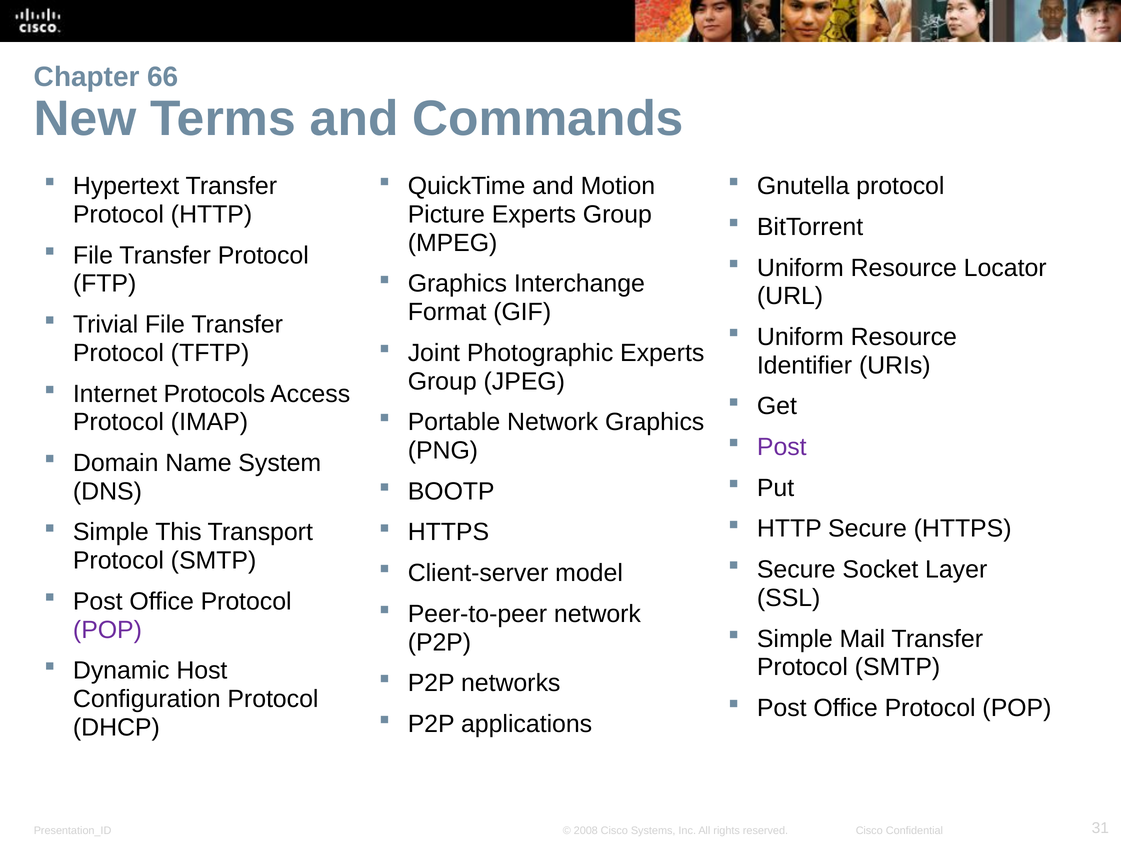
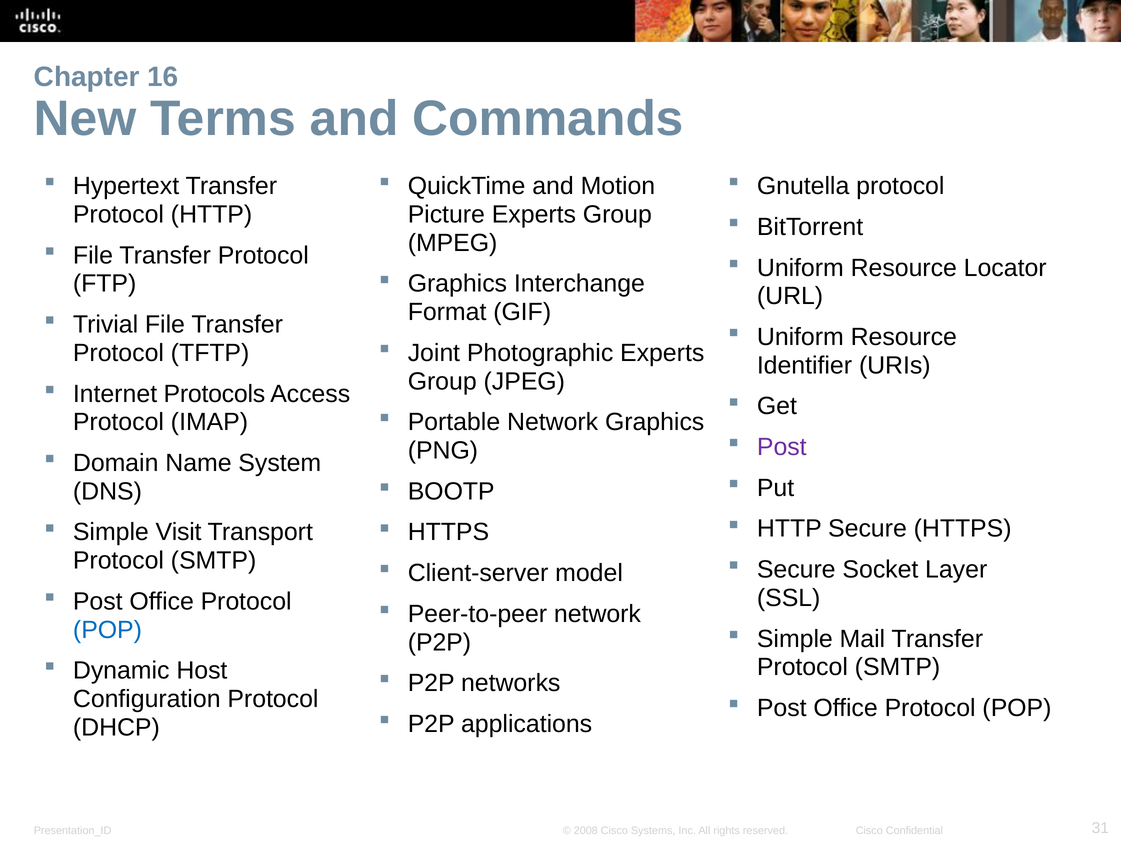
66: 66 -> 16 (163, 77)
This: This -> Visit (178, 532)
POP colour: purple -> blue (107, 630)
